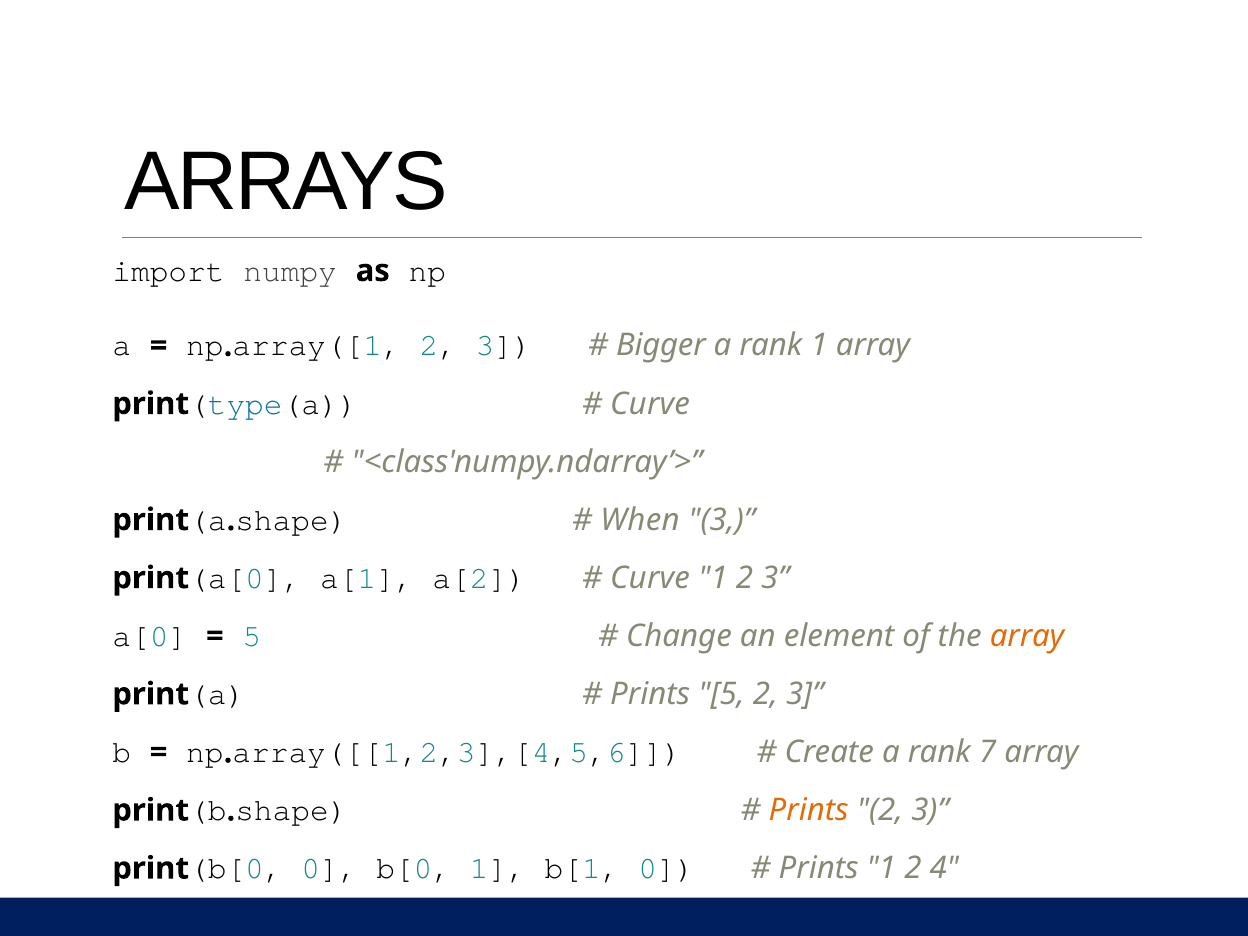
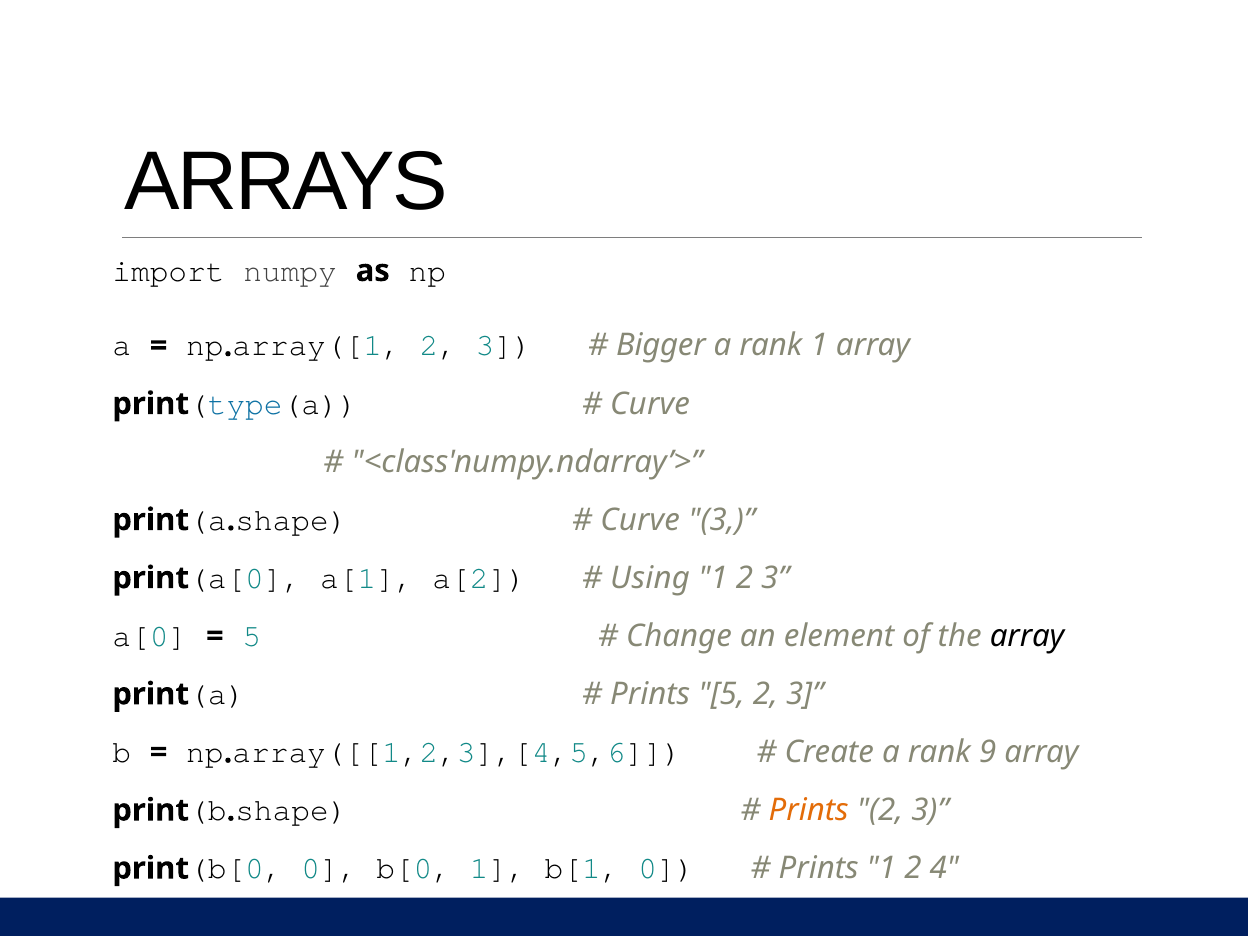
When: When -> Curve (640, 520)
Curve: Curve -> Using (650, 578)
array colour: orange -> black (1027, 636)
7: 7 -> 9 (988, 752)
